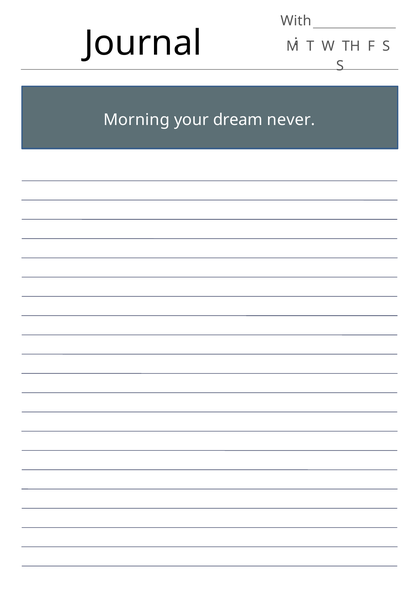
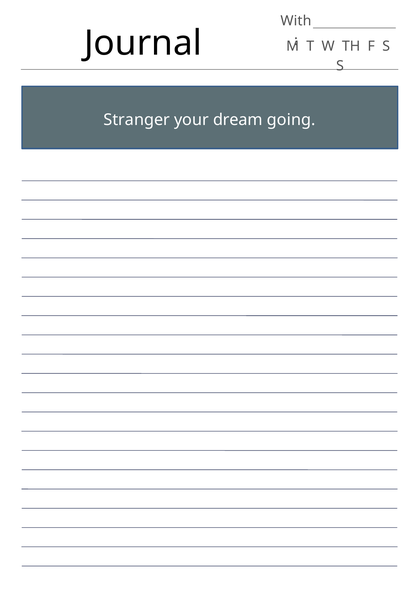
Morning: Morning -> Stranger (137, 120)
never: never -> going (291, 120)
